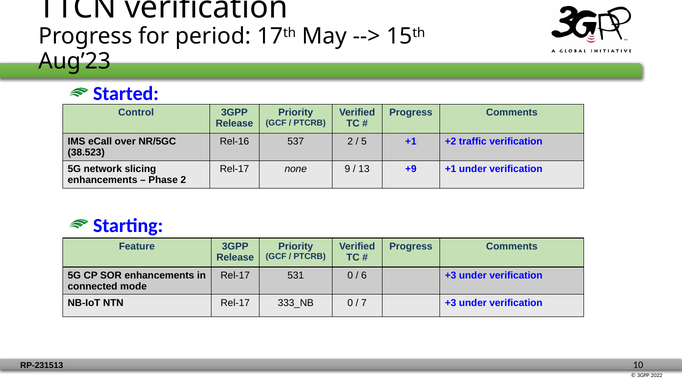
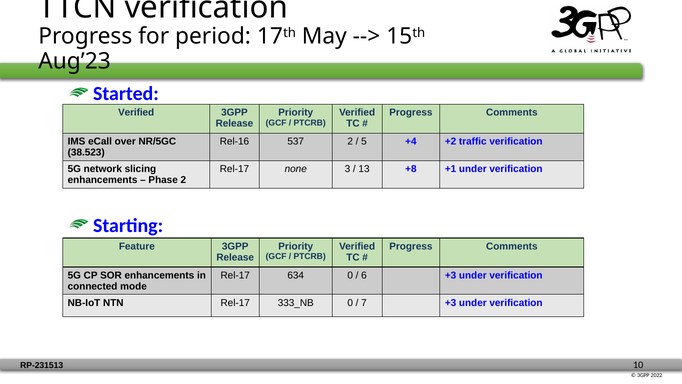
Control: Control -> Verified (136, 112)
5 +1: +1 -> +4 (411, 141)
9: 9 -> 3 (347, 169)
+9: +9 -> +8 (411, 169)
531: 531 -> 634 (296, 275)
